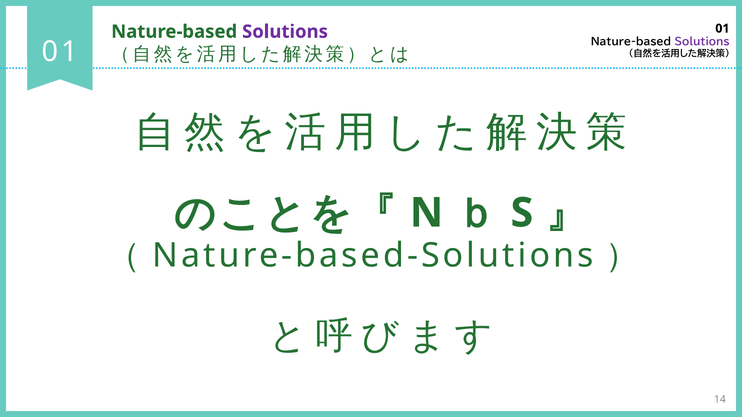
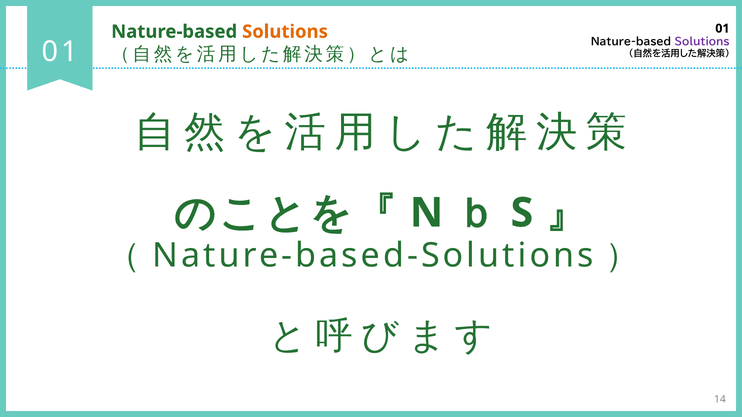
Solutions colour: purple -> orange (285, 32)
